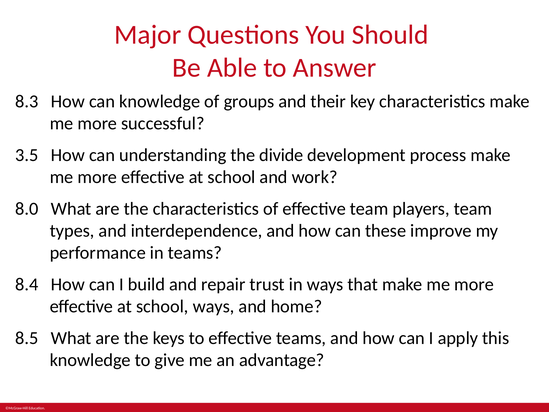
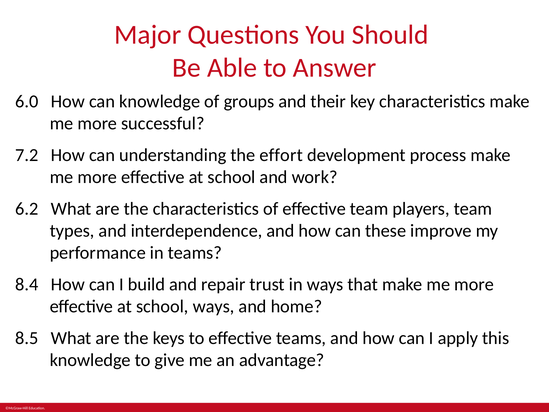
8.3: 8.3 -> 6.0 (27, 101)
3.5: 3.5 -> 7.2 (27, 155)
divide: divide -> effort (281, 155)
8.0: 8.0 -> 6.2 (27, 209)
